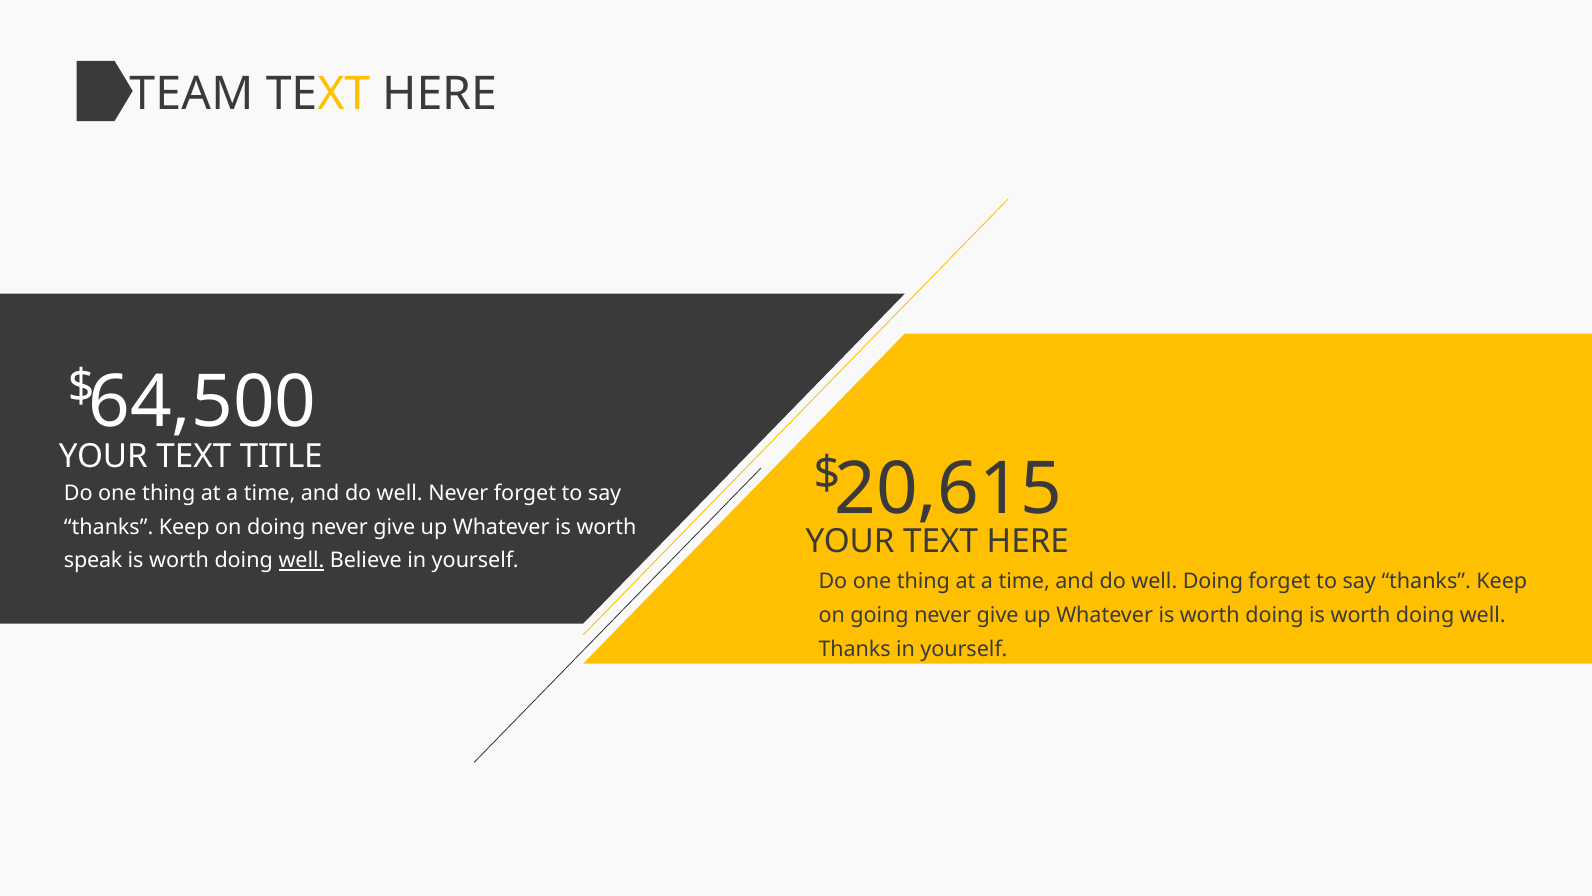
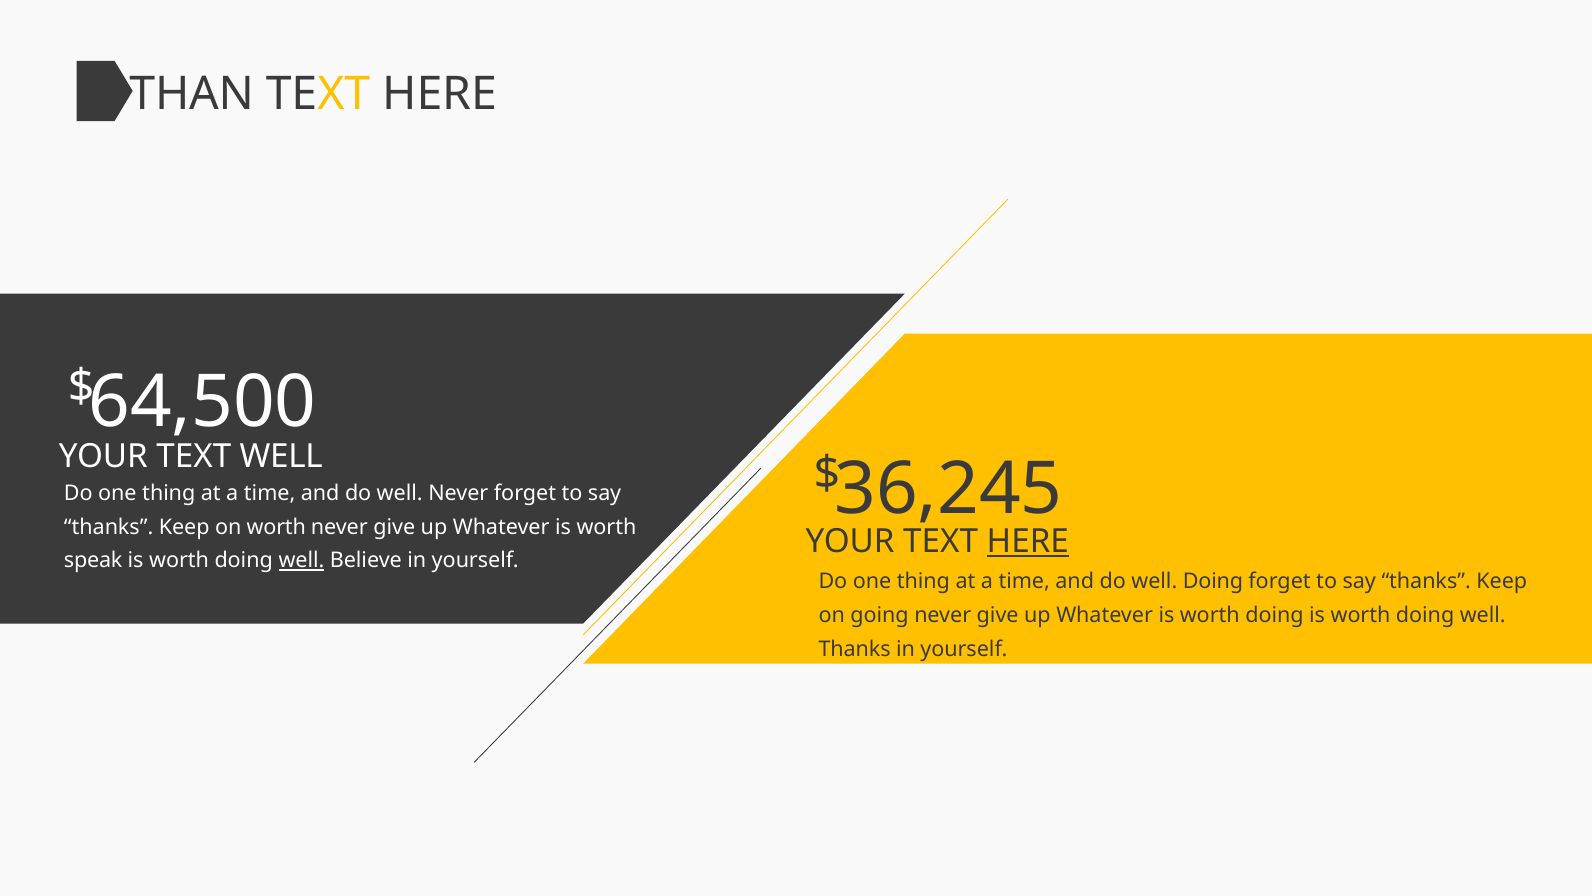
TEAM: TEAM -> THAN (192, 94)
TEXT TITLE: TITLE -> WELL (281, 456)
20,615: 20,615 -> 36,245 (948, 489)
on doing: doing -> worth (276, 527)
HERE underline: none -> present (1028, 541)
